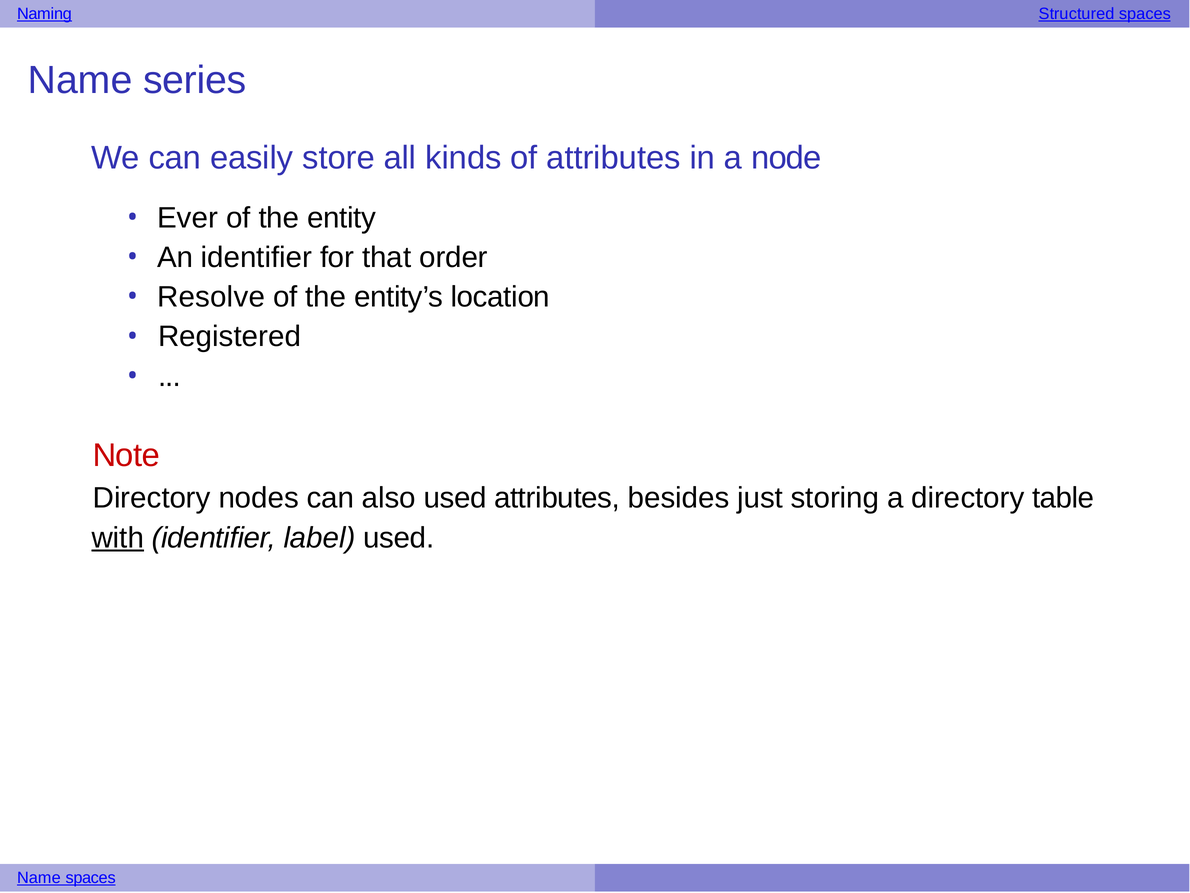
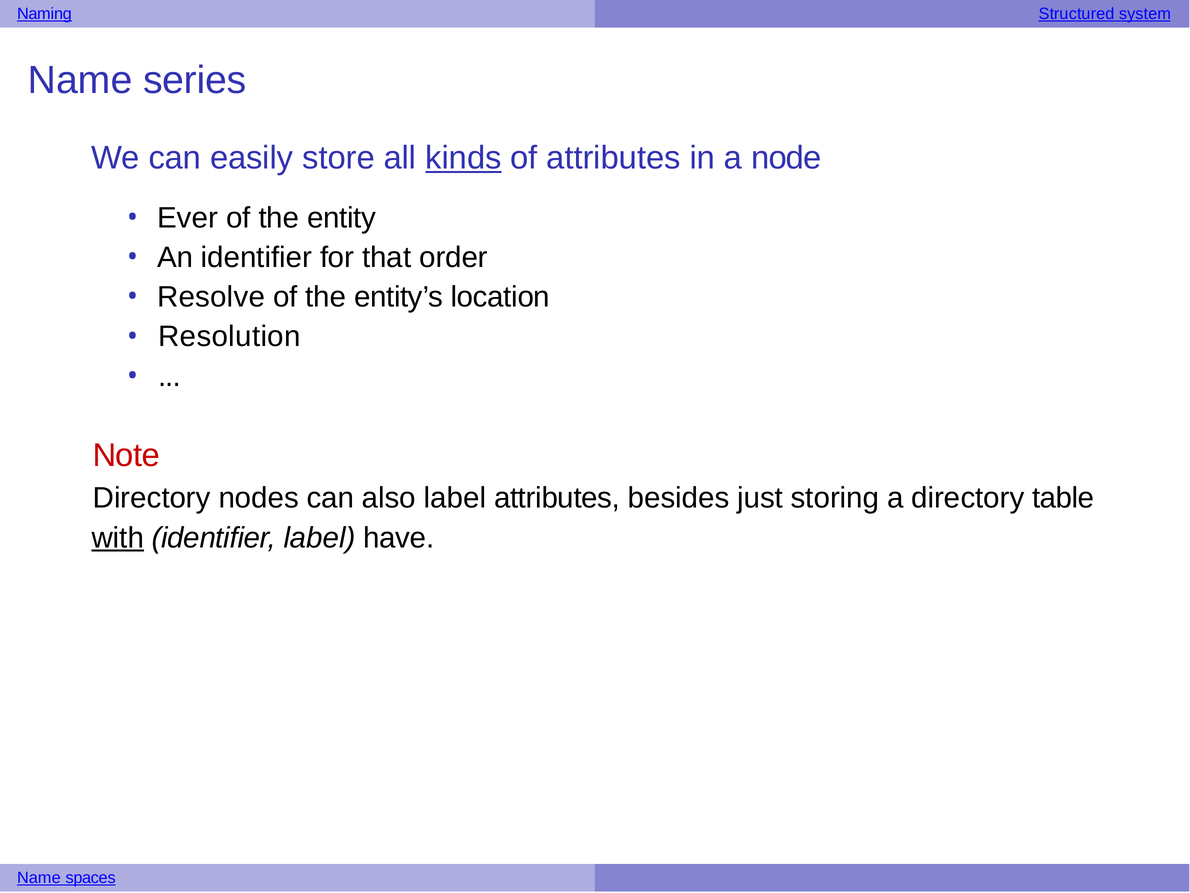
Structured spaces: spaces -> system (1145, 14)
kinds underline: none -> present (464, 158)
Registered: Registered -> Resolution (229, 337)
also used: used -> label (455, 498)
label used: used -> have (399, 538)
